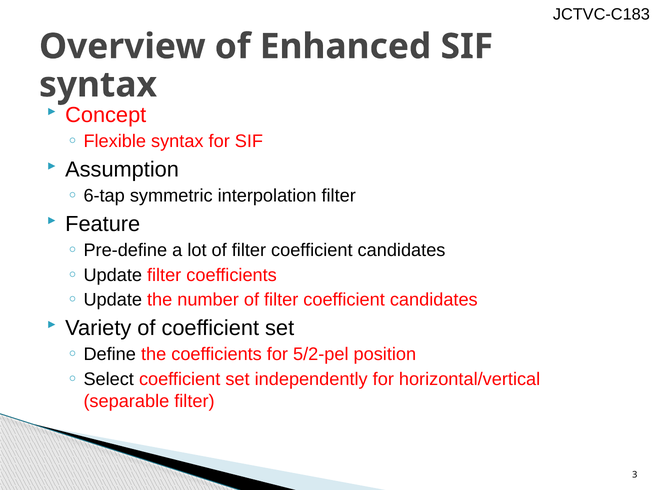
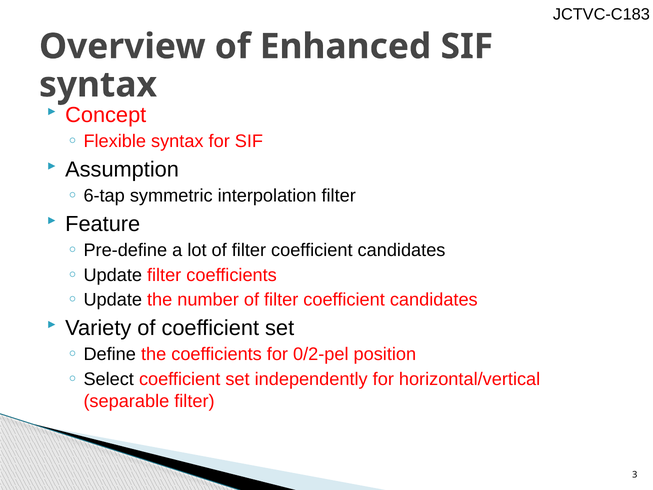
5/2-pel: 5/2-pel -> 0/2-pel (321, 354)
